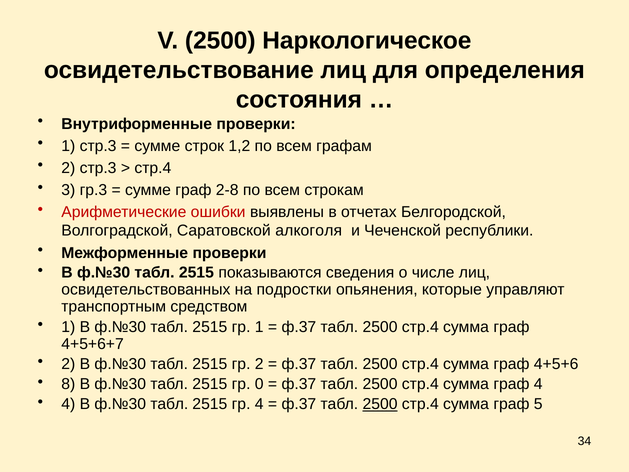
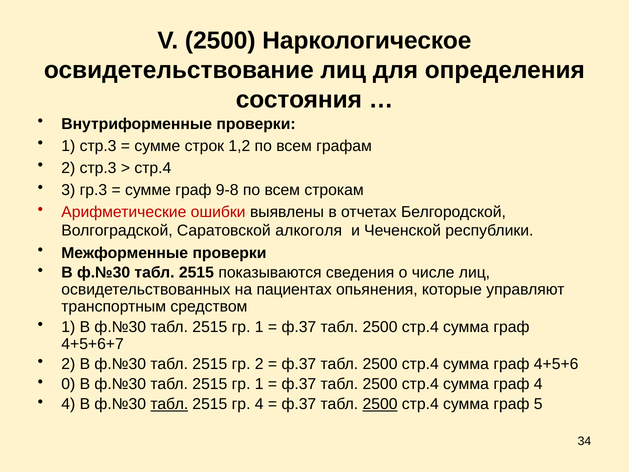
2-8: 2-8 -> 9-8 (227, 190)
подростки: подростки -> пациентах (294, 290)
8: 8 -> 0 (68, 384)
0: 0 -> 1 (259, 384)
табл underline: none -> present (169, 404)
